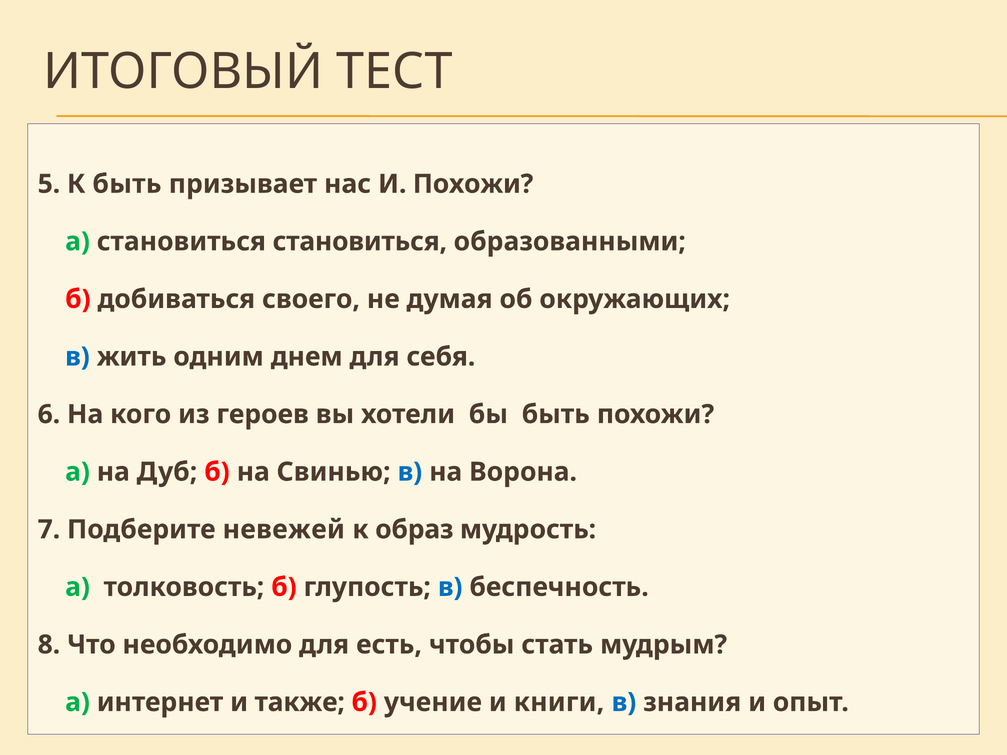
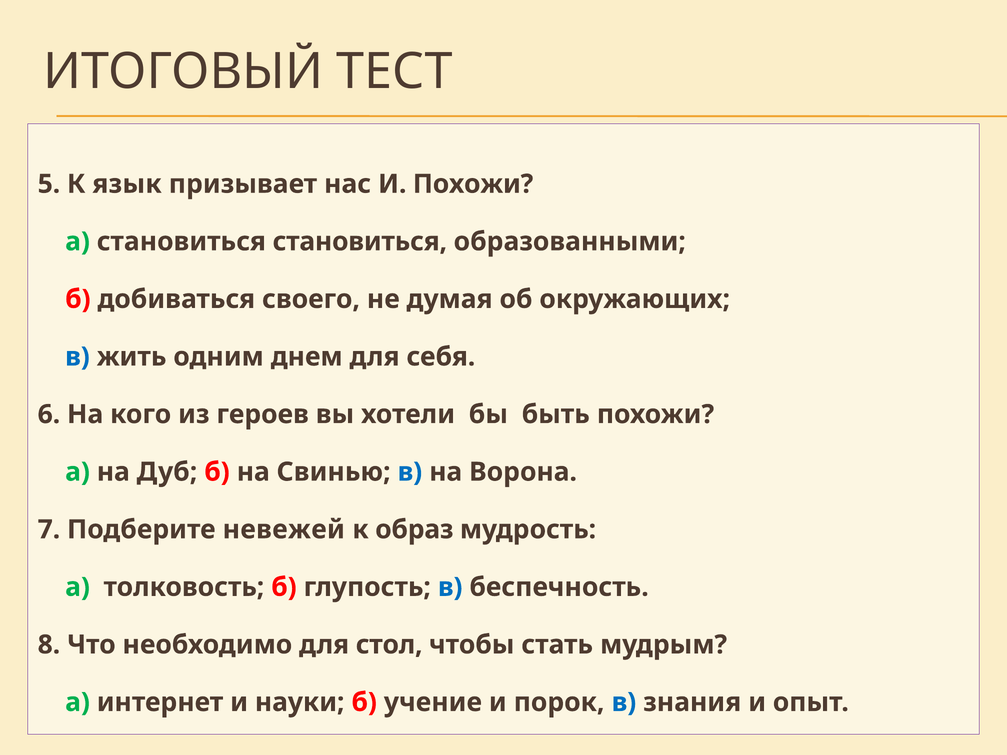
К быть: быть -> язык (127, 184)
есть: есть -> стол (389, 645)
также: также -> науки (300, 703)
книги: книги -> порок (559, 703)
